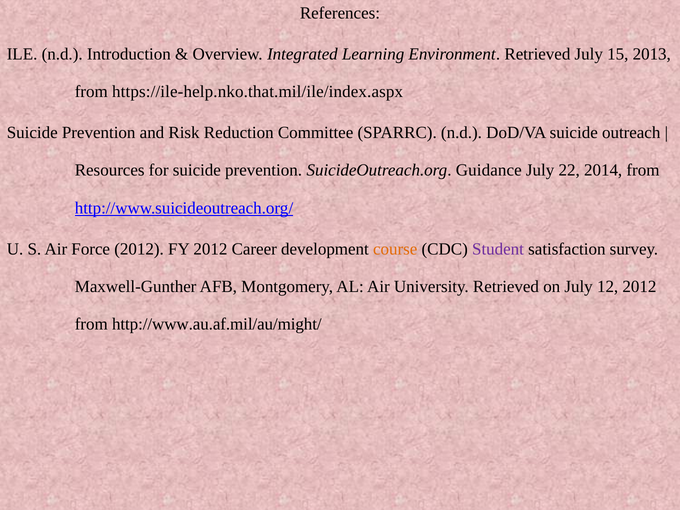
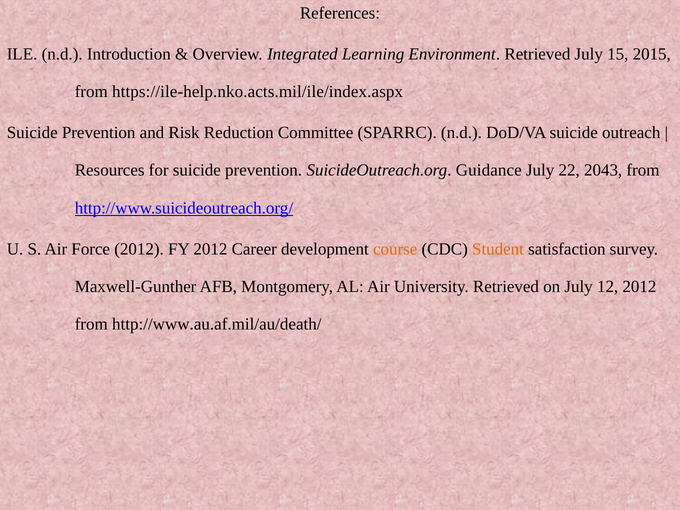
2013: 2013 -> 2015 (652, 54)
https://ile-help.nko.that.mil/ile/index.aspx: https://ile-help.nko.that.mil/ile/index.aspx -> https://ile-help.nko.acts.mil/ile/index.aspx (258, 92)
2014: 2014 -> 2043 (603, 170)
Student colour: purple -> orange (498, 249)
http://www.au.af.mil/au/might/: http://www.au.af.mil/au/might/ -> http://www.au.af.mil/au/death/ (217, 324)
